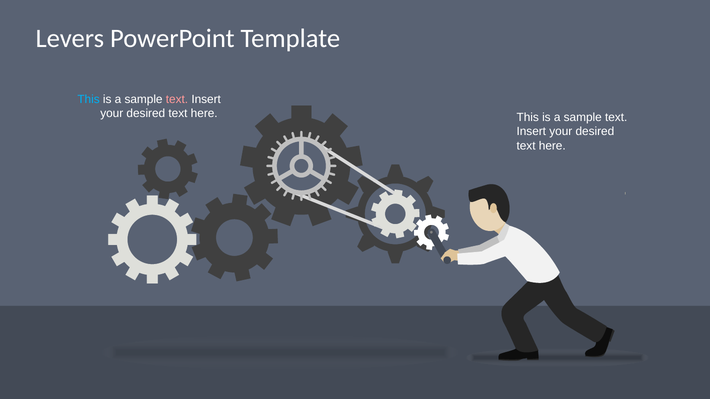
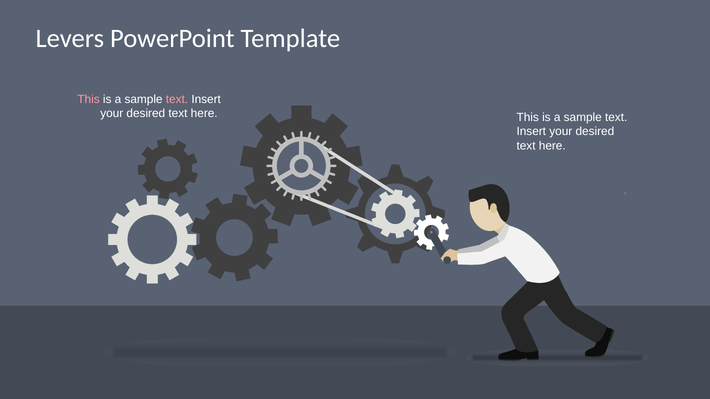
This colour: light blue -> pink (89, 99)
